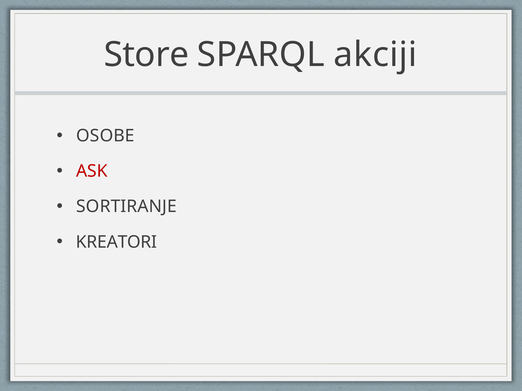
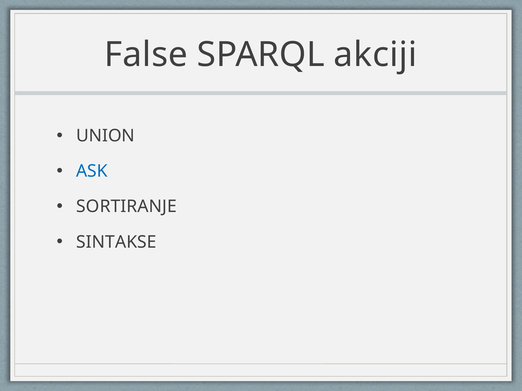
Store: Store -> False (146, 55)
OSOBE: OSOBE -> UNION (106, 136)
ASK colour: red -> blue (92, 171)
KREATORI: KREATORI -> SINTAKSE (116, 242)
